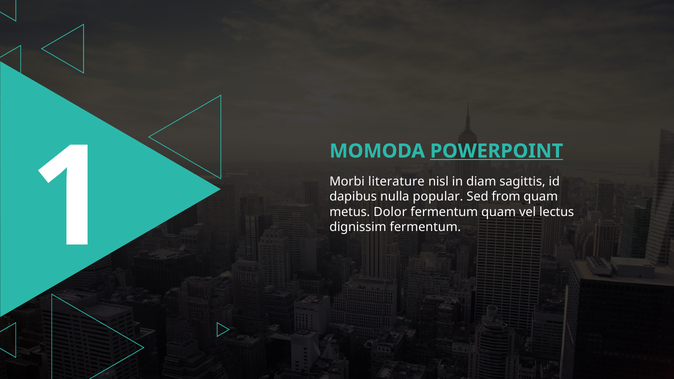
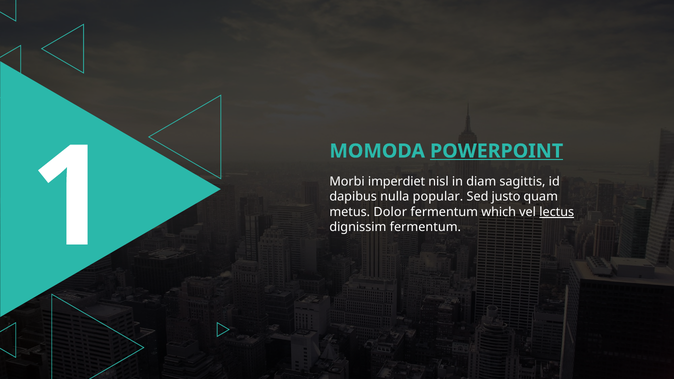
literature: literature -> imperdiet (397, 182)
from: from -> justo (506, 197)
fermentum quam: quam -> which (499, 212)
lectus underline: none -> present (557, 212)
